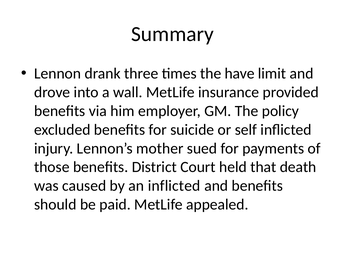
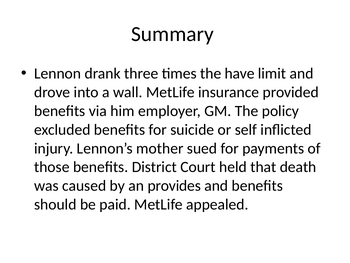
an inflicted: inflicted -> provides (174, 185)
